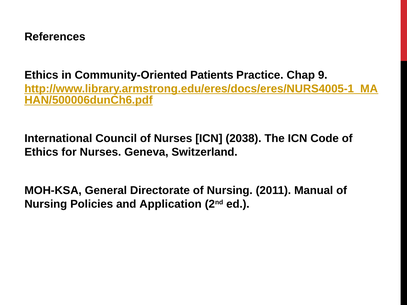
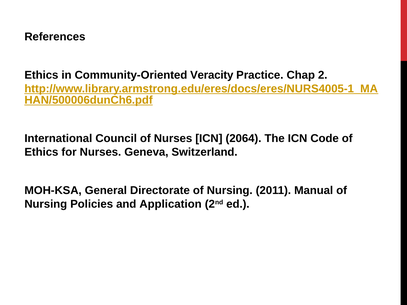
Patients: Patients -> Veracity (212, 75)
9: 9 -> 2 (323, 75)
2038: 2038 -> 2064 (243, 139)
